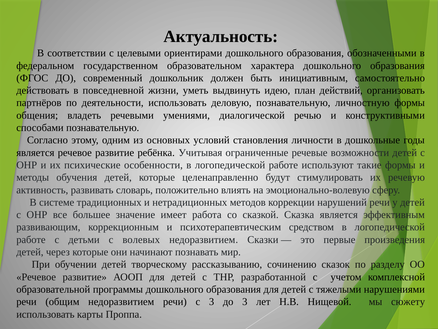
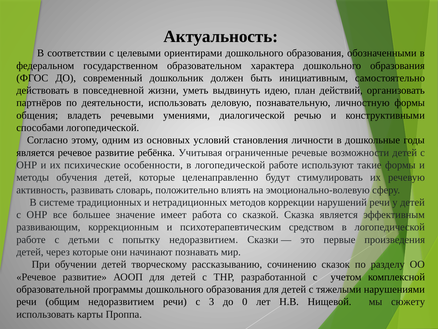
способами познавательную: познавательную -> логопедической (103, 128)
волевых: волевых -> попытку (141, 239)
до 3: 3 -> 0 (245, 301)
